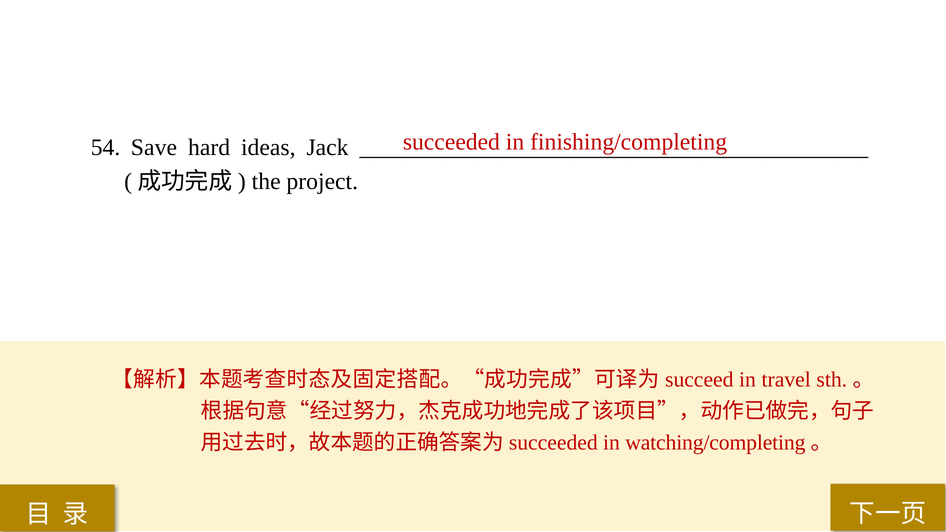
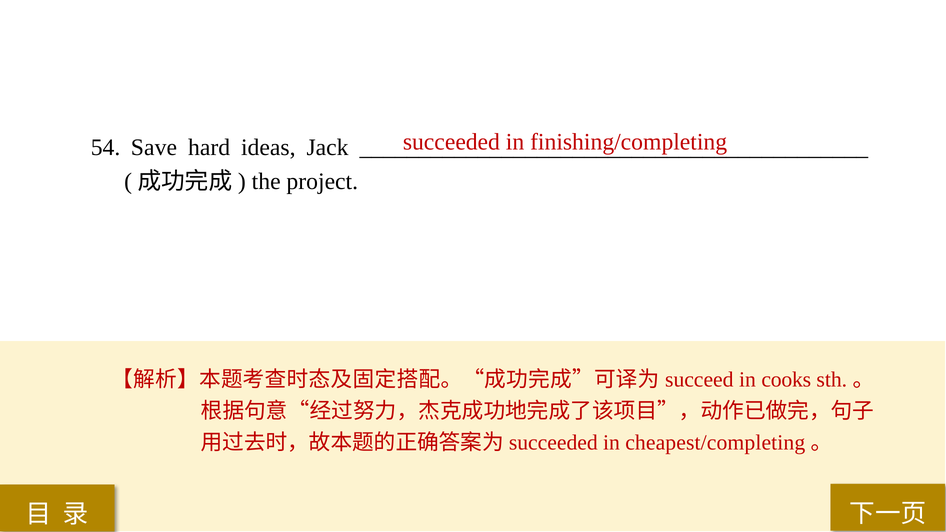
travel: travel -> cooks (786, 380)
watching/completing: watching/completing -> cheapest/completing (715, 443)
